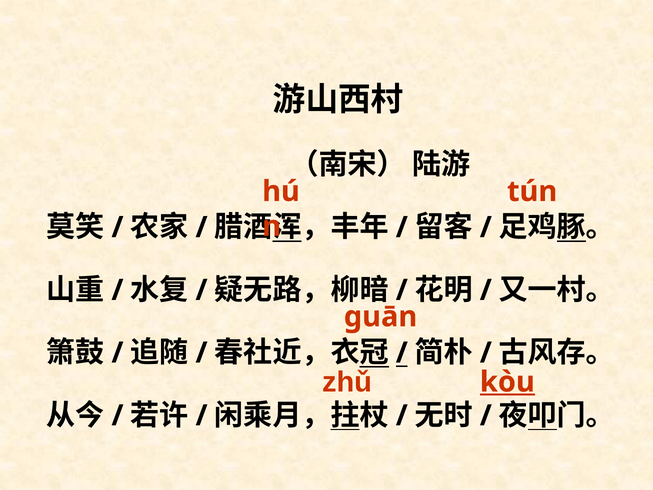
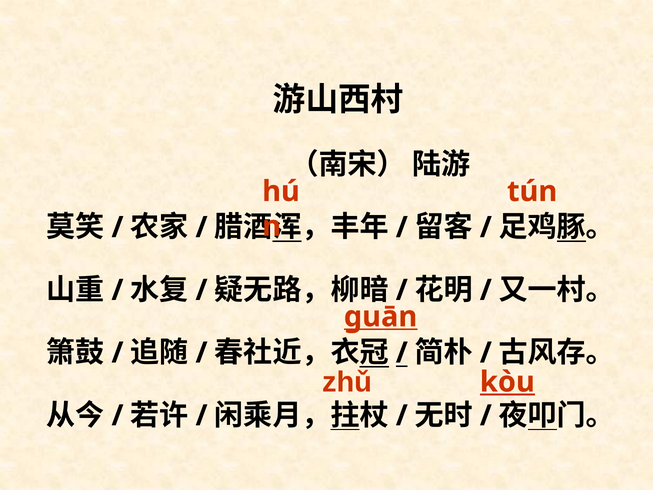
guān underline: none -> present (381, 317)
